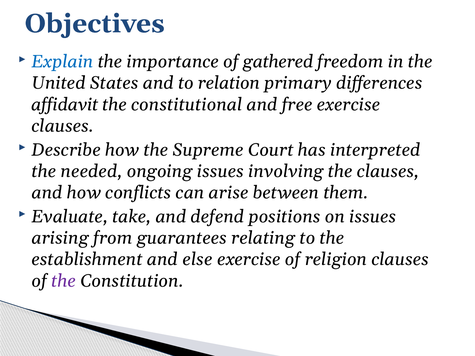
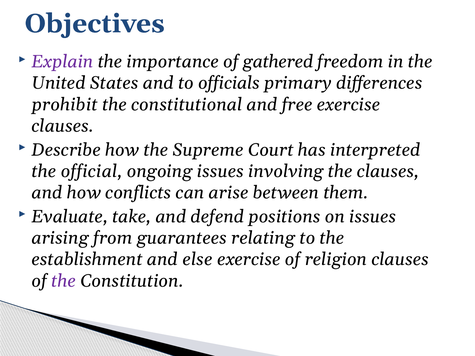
Explain colour: blue -> purple (63, 62)
relation: relation -> officials (229, 83)
affidavit: affidavit -> prohibit (65, 105)
needed: needed -> official (91, 171)
